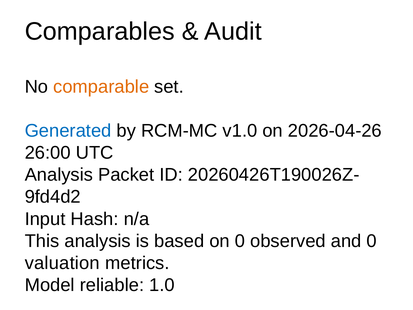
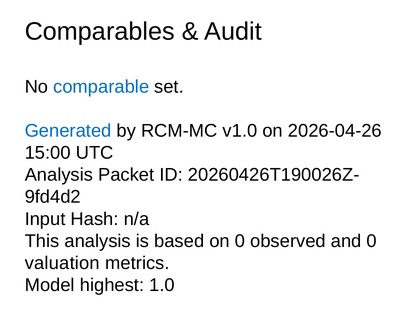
comparable colour: orange -> blue (101, 87)
26:00: 26:00 -> 15:00 (48, 153)
reliable: reliable -> highest (112, 285)
